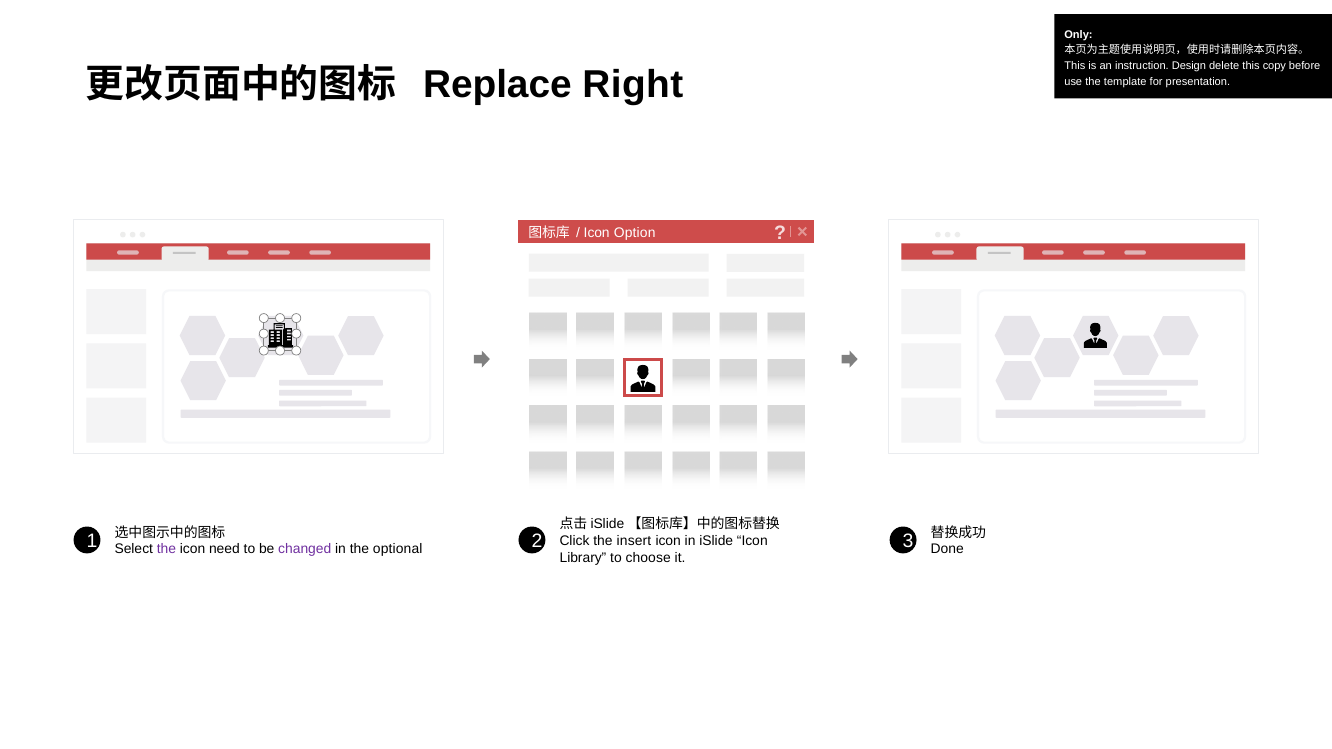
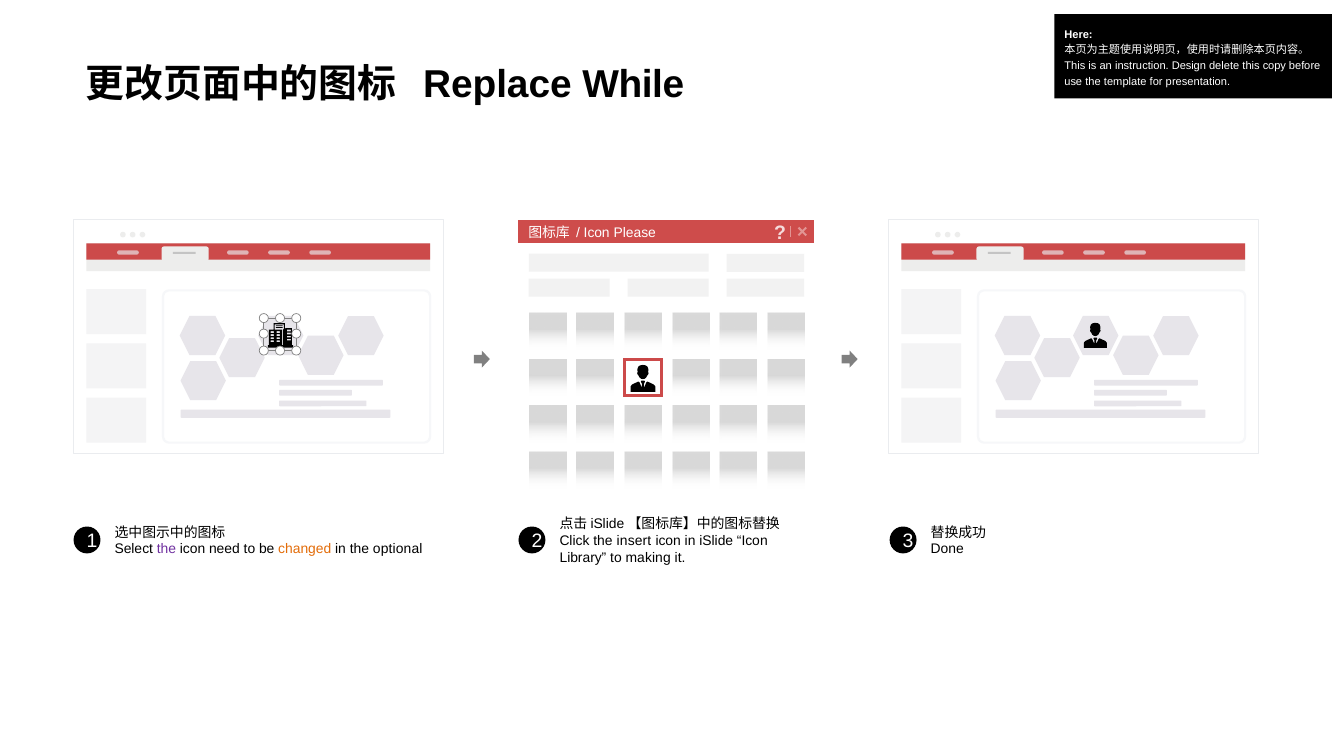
Only: Only -> Here (1079, 34)
Right: Right -> While (633, 85)
Option: Option -> Please (635, 233)
changed colour: purple -> orange (305, 550)
choose: choose -> making (648, 558)
